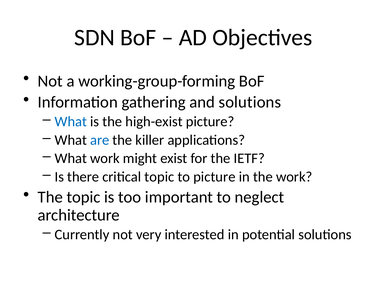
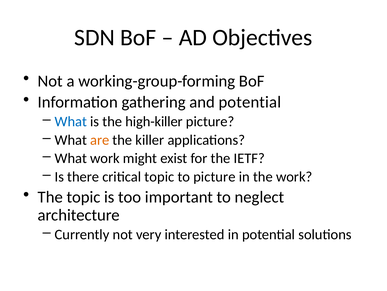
and solutions: solutions -> potential (250, 102)
high-exist: high-exist -> high-killer (154, 121)
are colour: blue -> orange (100, 140)
